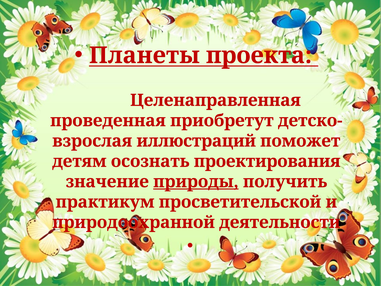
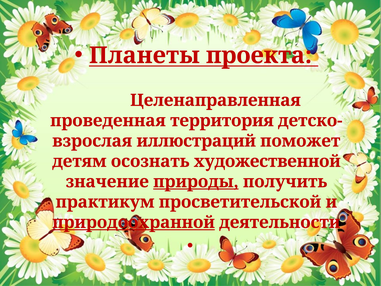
приобретут: приобретут -> территория (222, 121)
проектирования: проектирования -> художественной (267, 161)
природоохранной underline: none -> present (134, 222)
